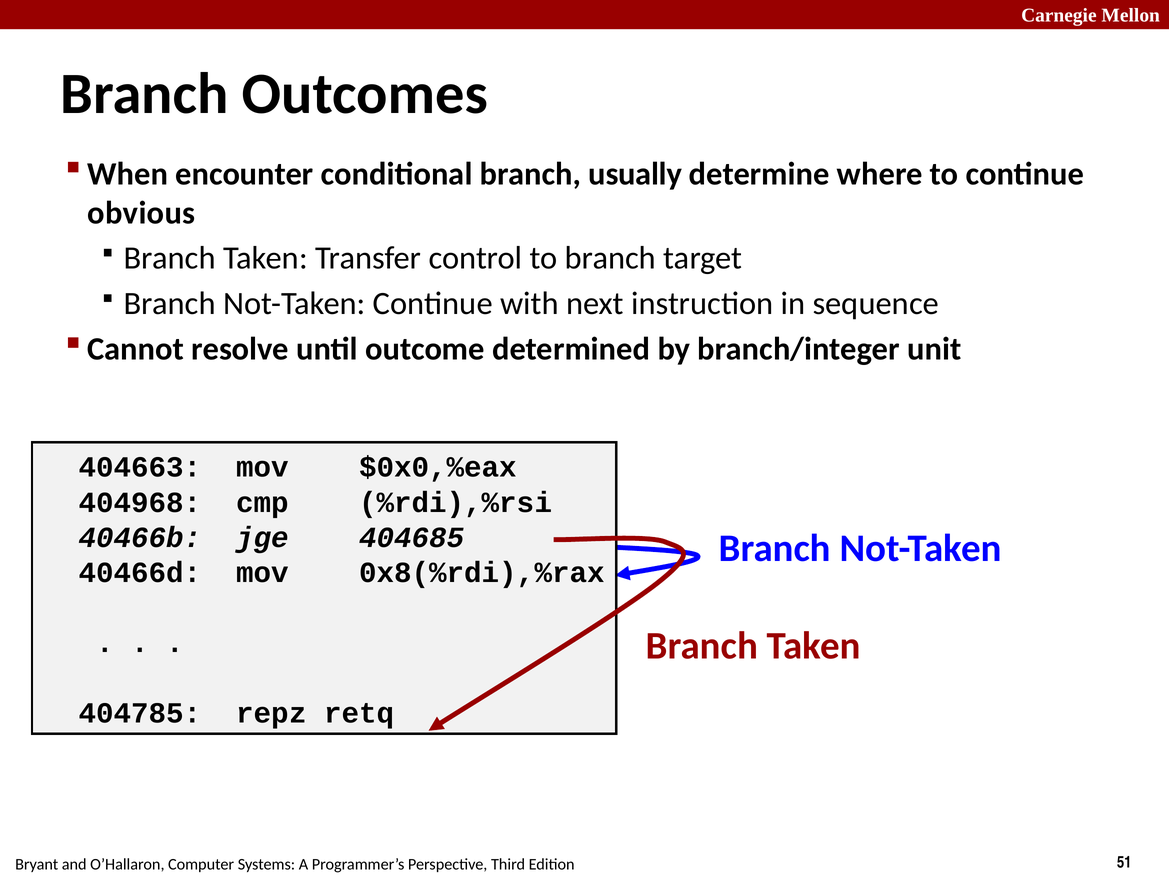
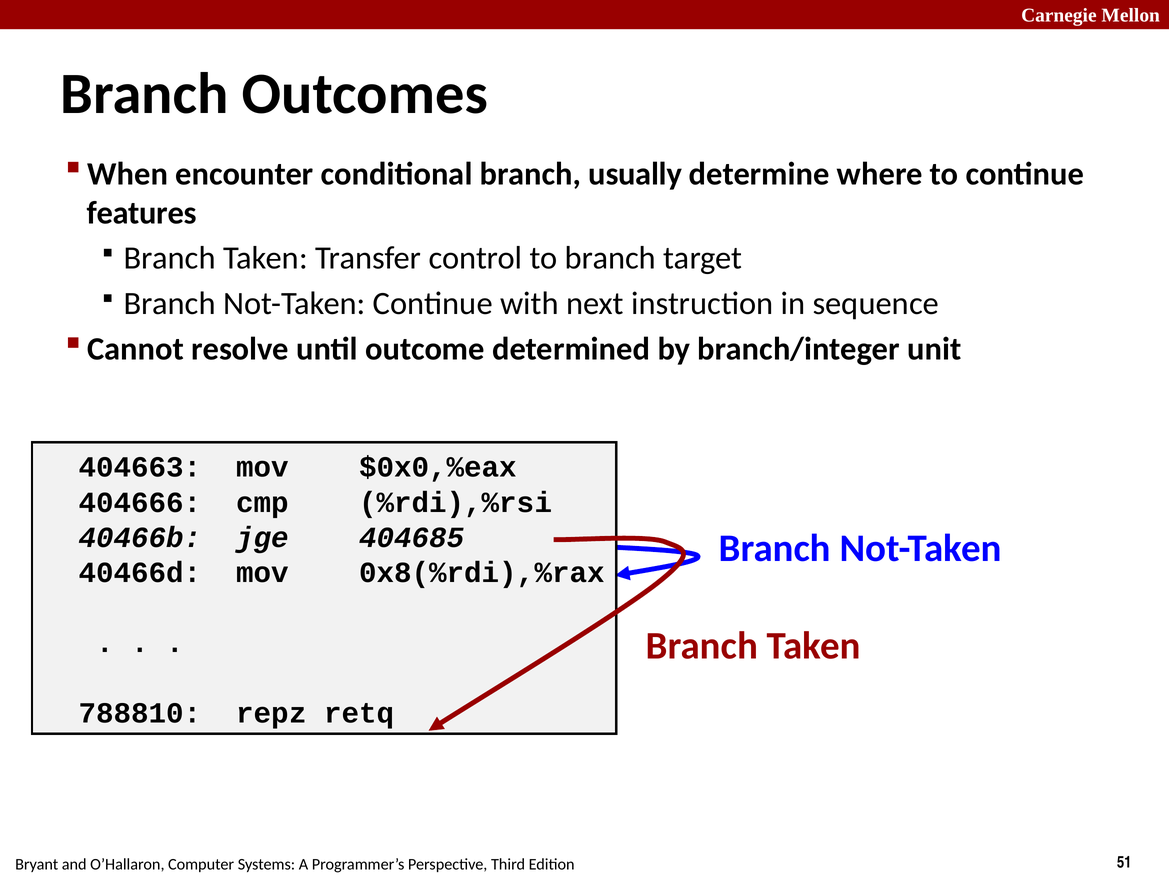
obvious: obvious -> features (142, 213)
404968: 404968 -> 404666 (140, 502)
404785: 404785 -> 788810 (140, 713)
